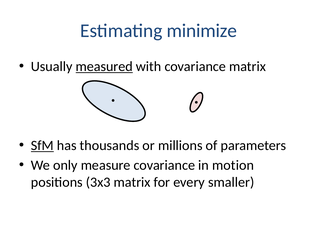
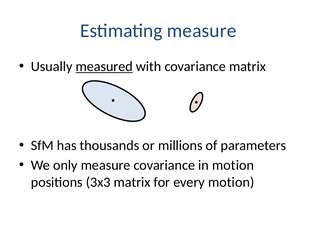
Estimating minimize: minimize -> measure (202, 31)
SfM underline: present -> none (42, 145)
every smaller: smaller -> motion (231, 182)
